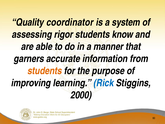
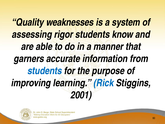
coordinator: coordinator -> weaknesses (70, 22)
students colour: orange -> blue (45, 71)
2000: 2000 -> 2001 (81, 95)
